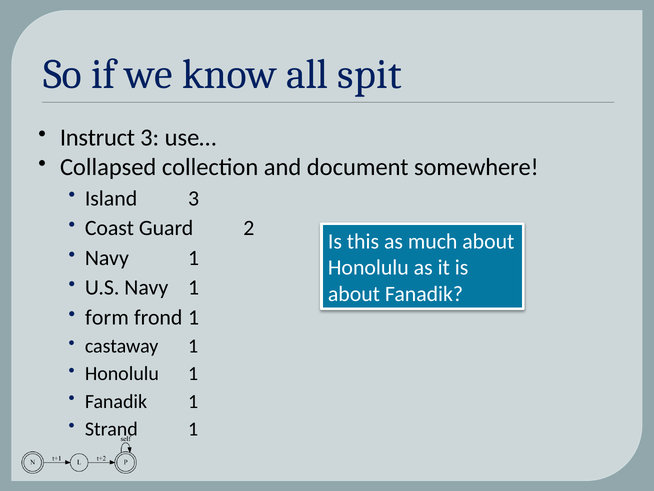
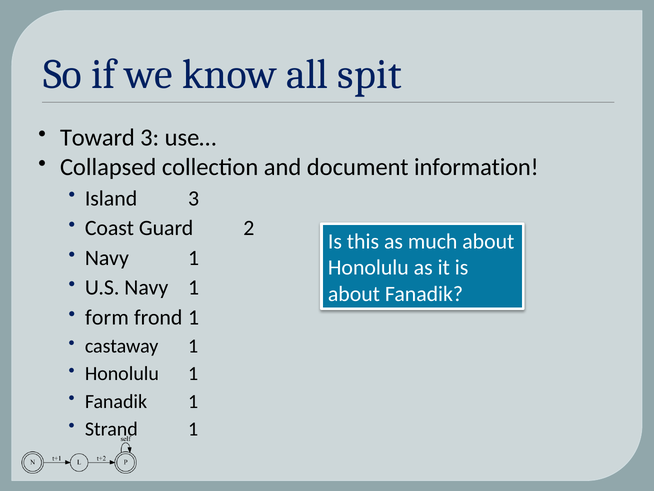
Instruct: Instruct -> Toward (97, 137)
somewhere: somewhere -> information (476, 167)
